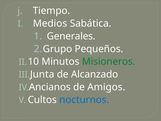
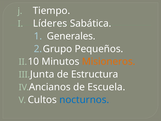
Medios: Medios -> Líderes (50, 23)
Misioneros colour: green -> orange (109, 61)
Alcanzado: Alcanzado -> Estructura (95, 74)
Amigos: Amigos -> Escuela (106, 87)
